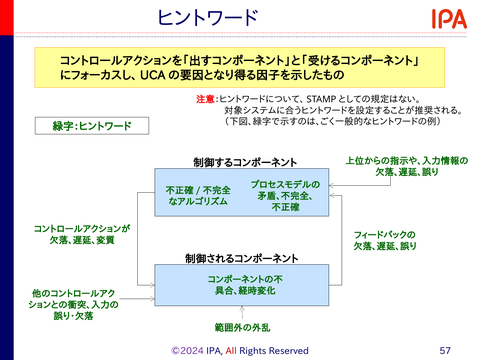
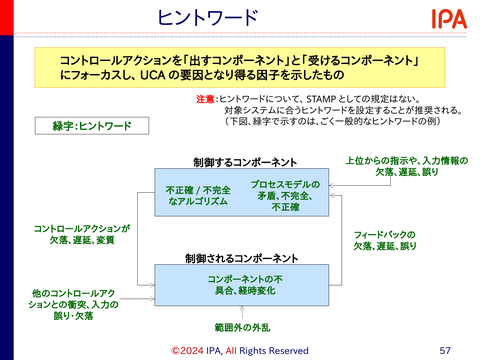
©2024 colour: purple -> red (187, 351)
